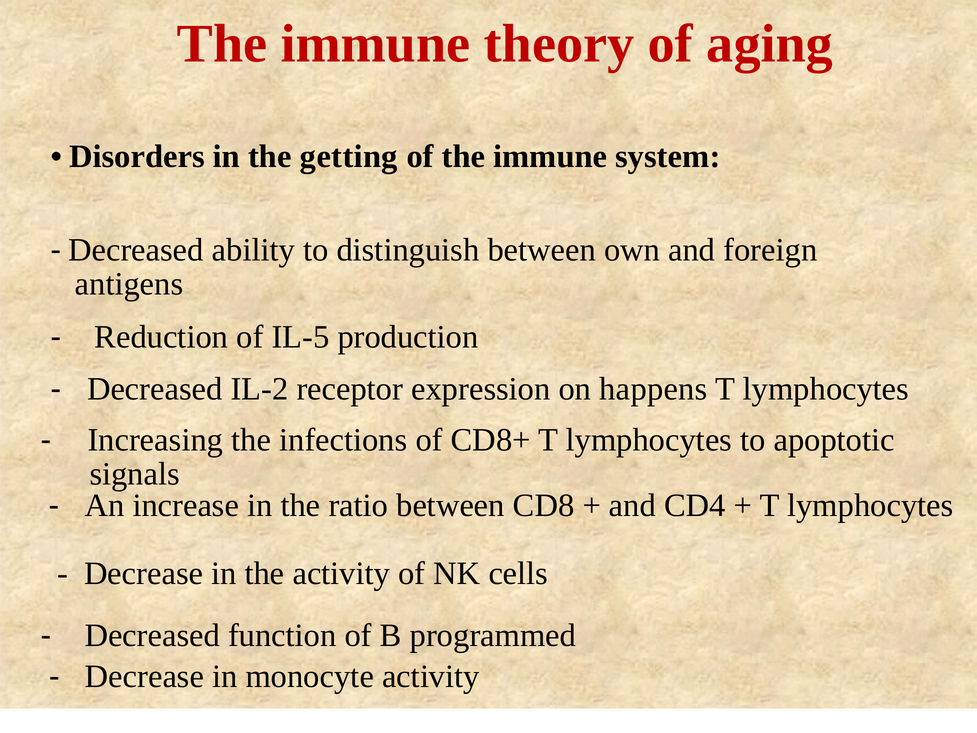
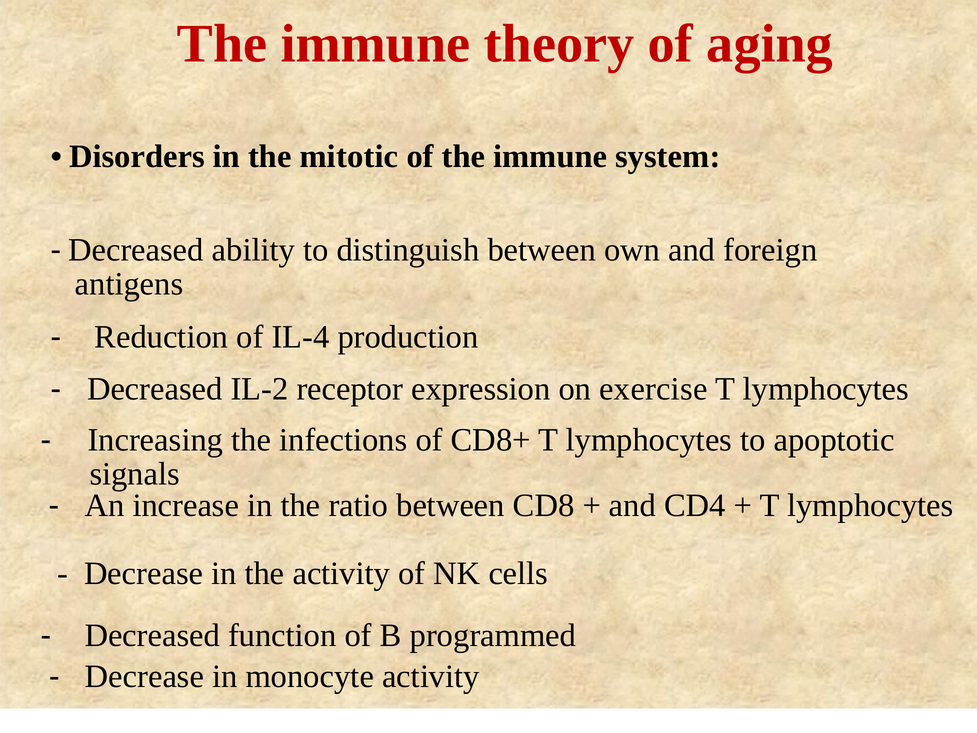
getting: getting -> mitotic (349, 156)
IL-5: IL-5 -> IL-4 (300, 337)
happens: happens -> exercise (653, 389)
